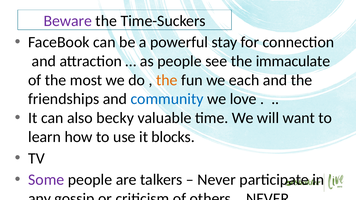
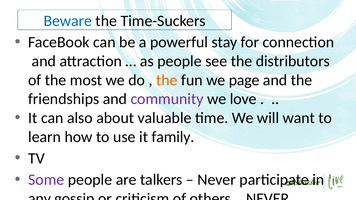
Beware colour: purple -> blue (68, 21)
immaculate: immaculate -> distributors (293, 61)
each: each -> page (244, 80)
community colour: blue -> purple (167, 99)
becky: becky -> about (115, 118)
blocks: blocks -> family (173, 137)
